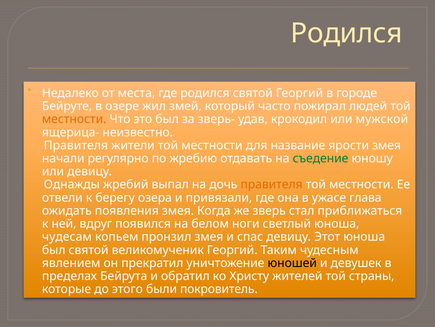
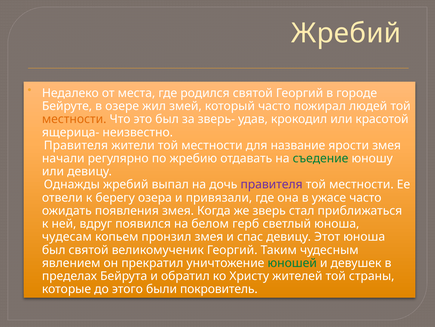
Родился: Родился -> Жребий (346, 33)
мужской: мужской -> красотой (382, 119)
правителя colour: orange -> purple (272, 184)
ужасе глава: глава -> часто (365, 197)
ноги: ноги -> герб (246, 223)
юношей colour: black -> green (292, 263)
